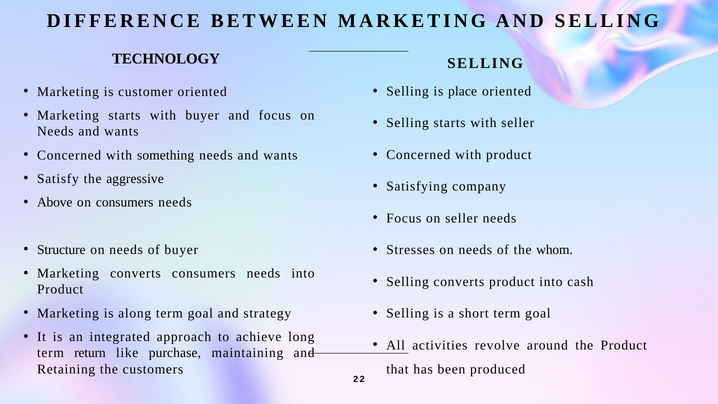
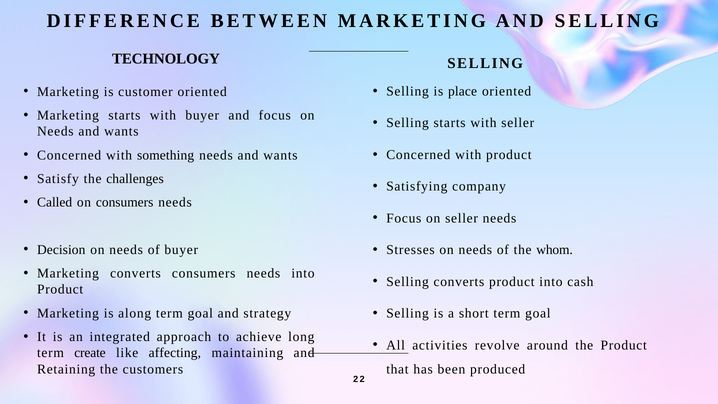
aggressive: aggressive -> challenges (135, 179)
Above: Above -> Called (55, 202)
Structure: Structure -> Decision (61, 250)
return: return -> create (90, 353)
purchase: purchase -> affecting (175, 353)
